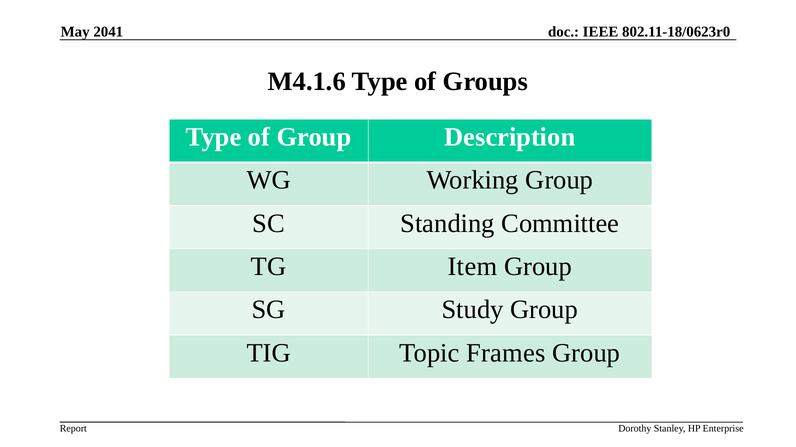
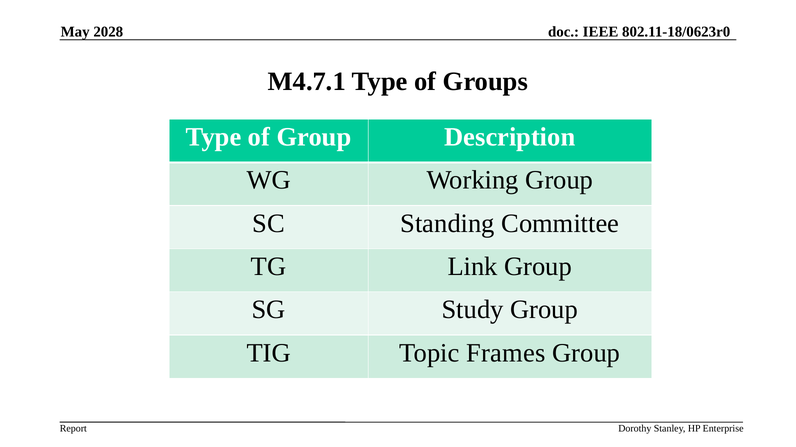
2041: 2041 -> 2028 (108, 32)
M4.1.6: M4.1.6 -> M4.7.1 (307, 81)
Item: Item -> Link (473, 267)
